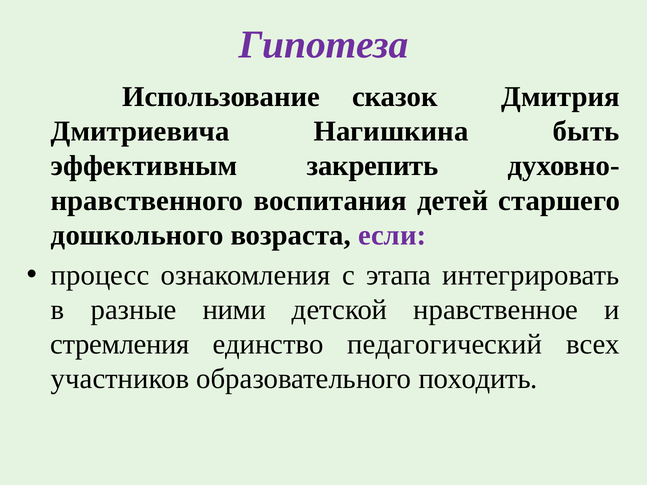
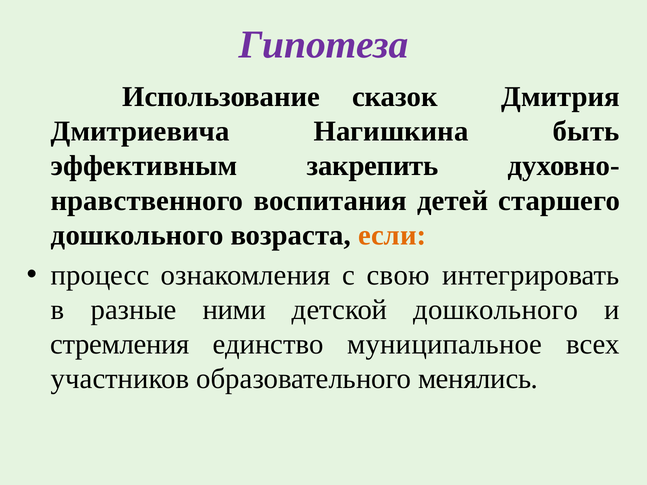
если colour: purple -> orange (392, 235)
этапа: этапа -> свою (398, 275)
детской нравственное: нравственное -> дошкольного (496, 310)
педагогический: педагогический -> муниципальное (445, 345)
походить: походить -> менялись (478, 379)
